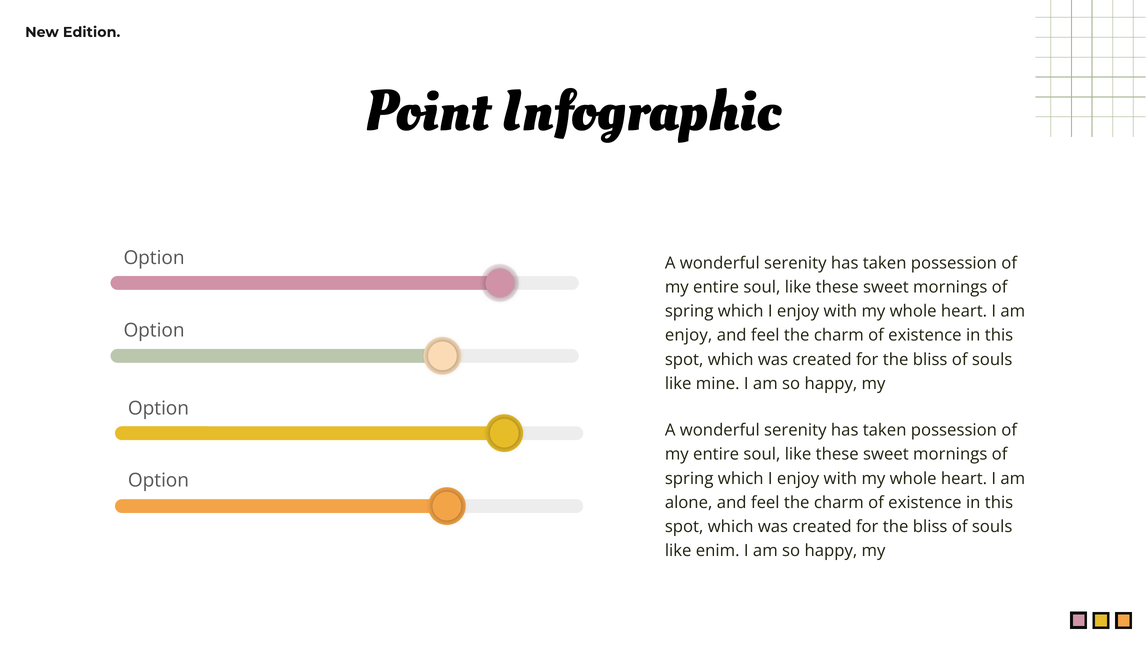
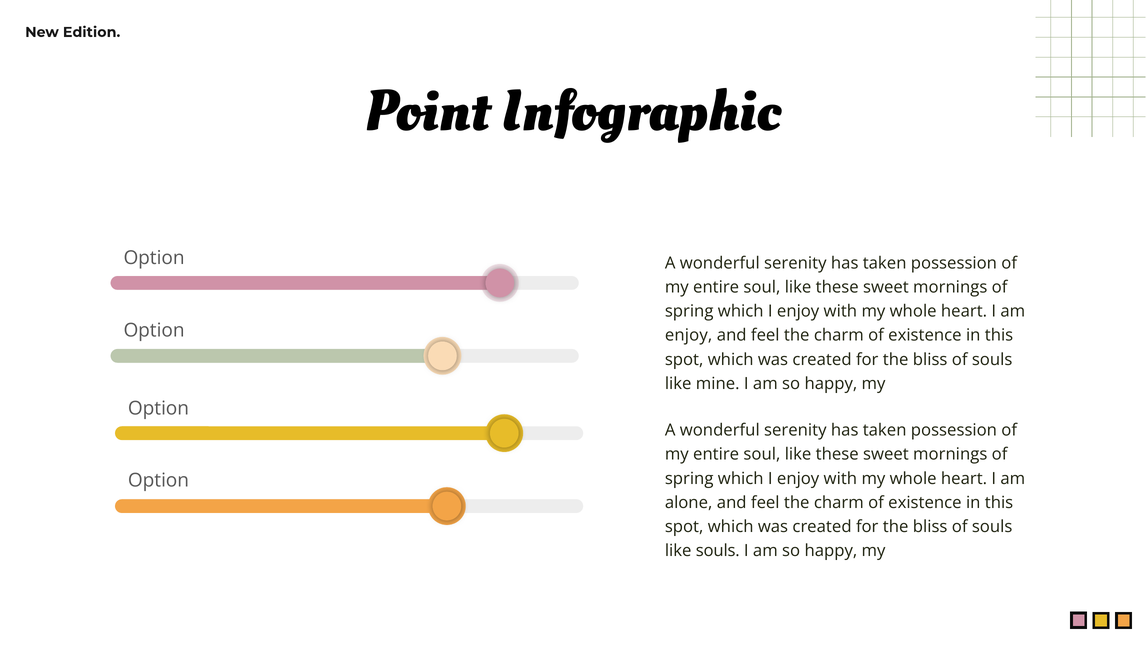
like enim: enim -> souls (718, 550)
